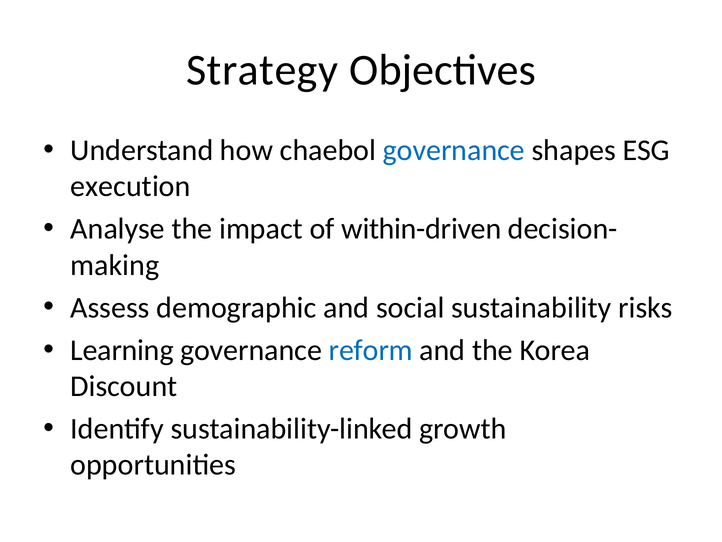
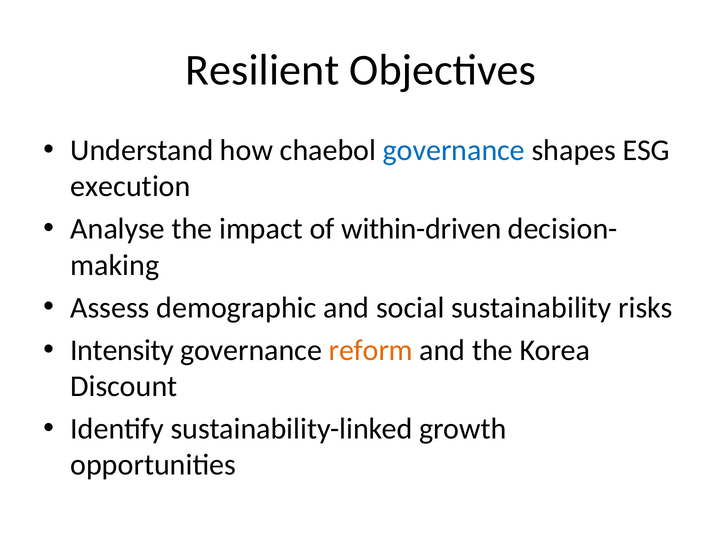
Strategy: Strategy -> Resilient (262, 70)
Learning: Learning -> Intensity (122, 350)
reform colour: blue -> orange (371, 350)
